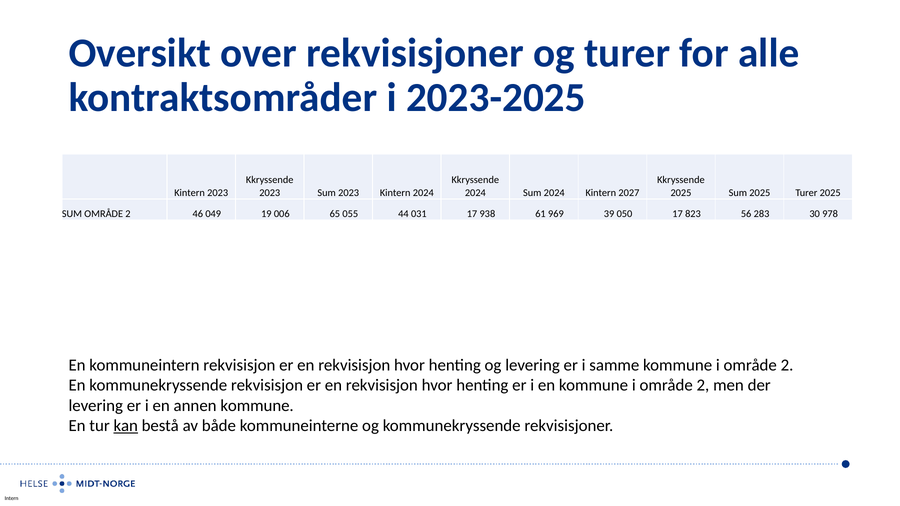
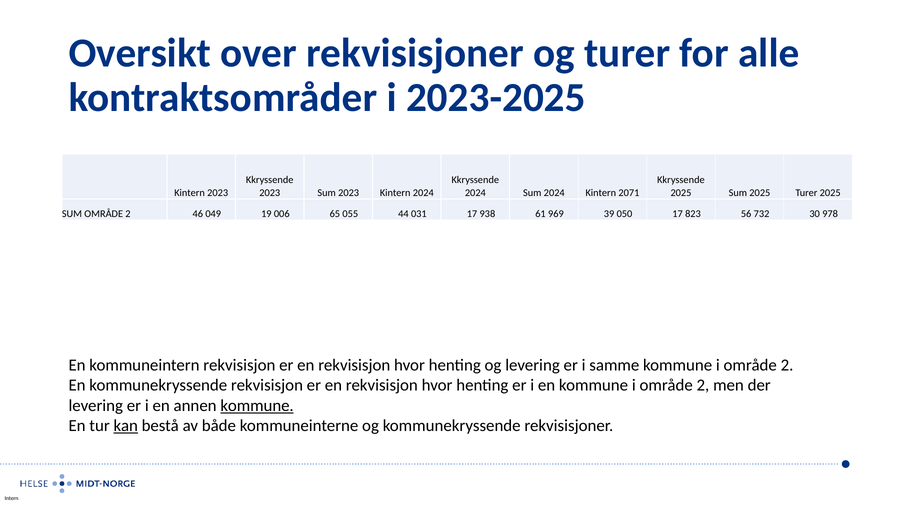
2027: 2027 -> 2071 (629, 193)
283: 283 -> 732 (762, 214)
kommune underline: none -> present (257, 406)
